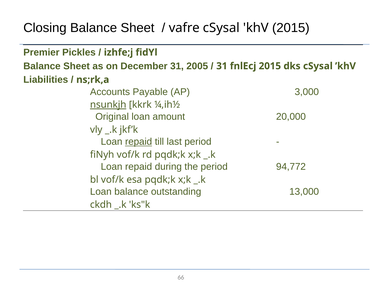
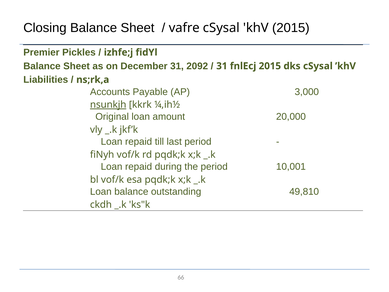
2005: 2005 -> 2092 (197, 66)
repaid underline: present -> none (139, 142)
94,772: 94,772 -> 10,001 (291, 167)
13,000: 13,000 -> 49,810 (304, 192)
